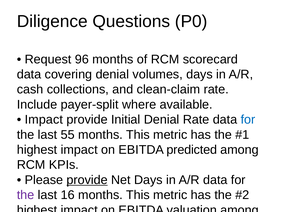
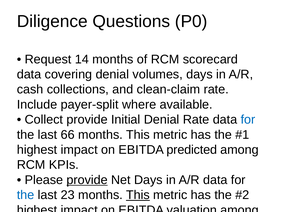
96: 96 -> 14 (82, 59)
Impact: Impact -> Collect (44, 119)
55: 55 -> 66 (68, 134)
the colour: purple -> blue (26, 195)
16: 16 -> 23 (68, 195)
This underline: none -> present (138, 195)
